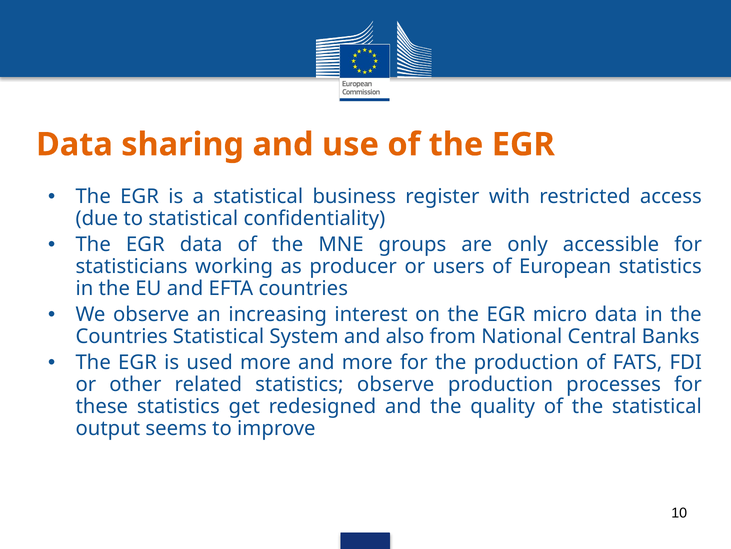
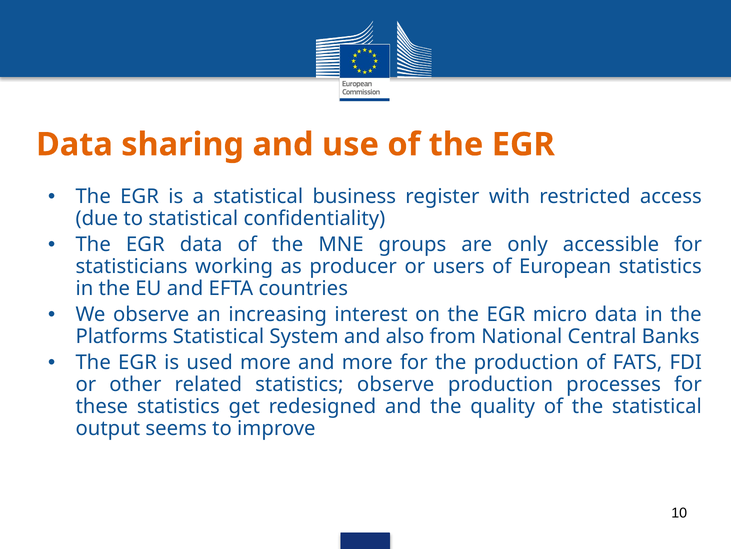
Countries: Countries -> Platforms (122, 336)
